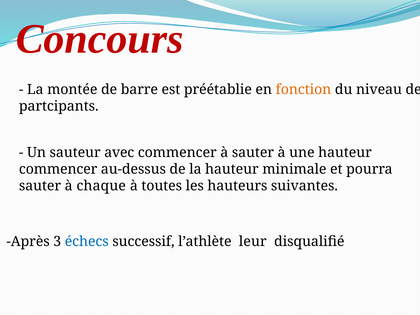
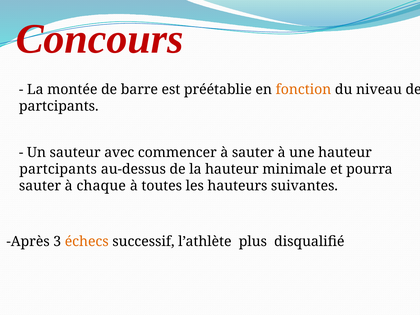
commencer: commencer -> partcipants (58, 169)
échecs colour: blue -> orange (87, 242)
leur: leur -> plus (253, 242)
